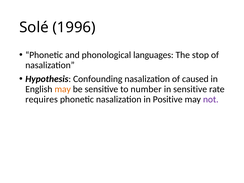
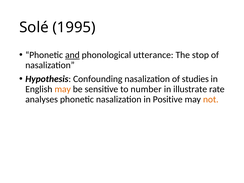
1996: 1996 -> 1995 (74, 27)
and underline: none -> present (72, 55)
languages: languages -> utterance (153, 55)
caused: caused -> studies (195, 79)
in sensitive: sensitive -> illustrate (190, 89)
requires: requires -> analyses (42, 99)
not colour: purple -> orange (211, 99)
